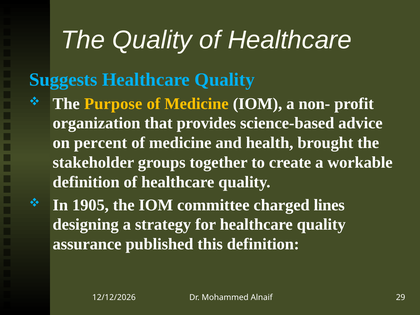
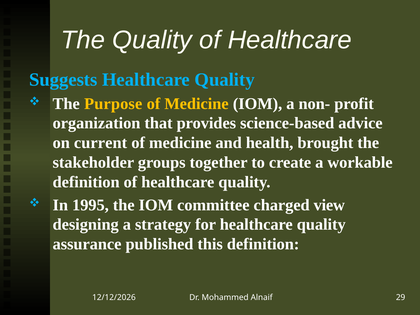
percent: percent -> current (101, 143)
1905: 1905 -> 1995 (90, 205)
lines: lines -> view (329, 205)
